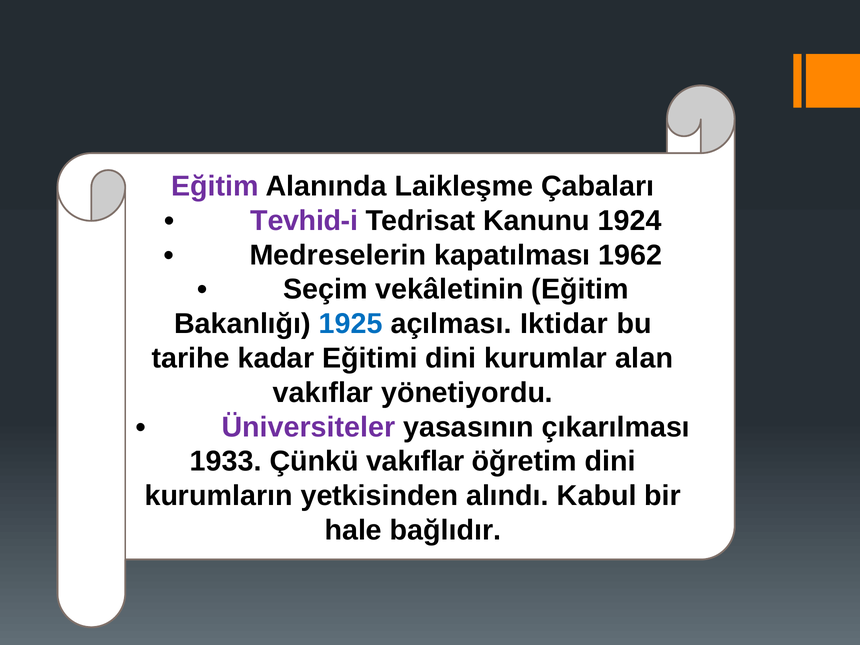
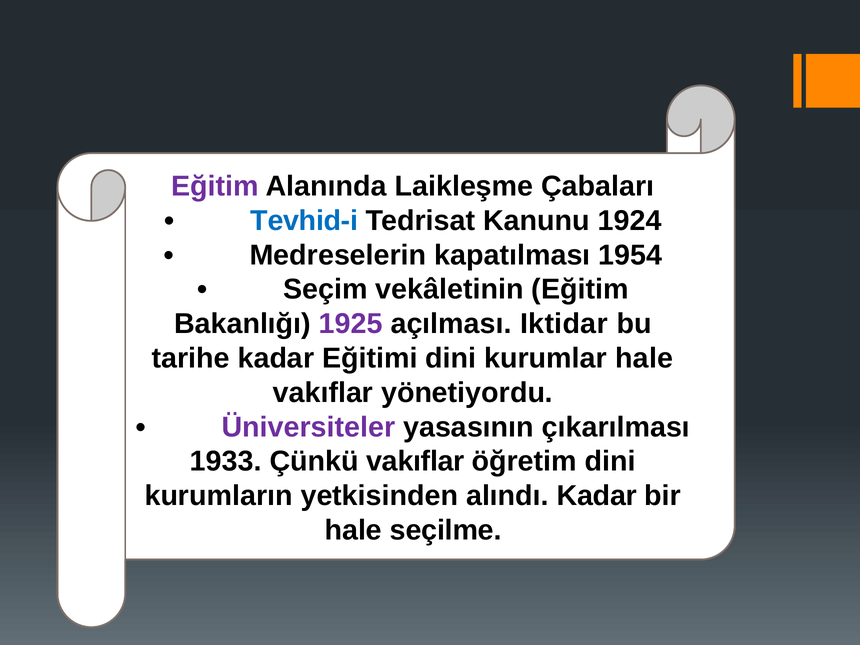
Tevhid-i colour: purple -> blue (304, 221)
1962: 1962 -> 1954 (630, 255)
1925 colour: blue -> purple (351, 324)
kurumlar alan: alan -> hale (644, 358)
alındı Kabul: Kabul -> Kadar (597, 496)
bağlıdır: bağlıdır -> seçilme (446, 530)
